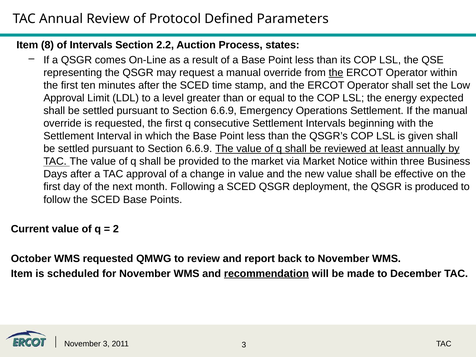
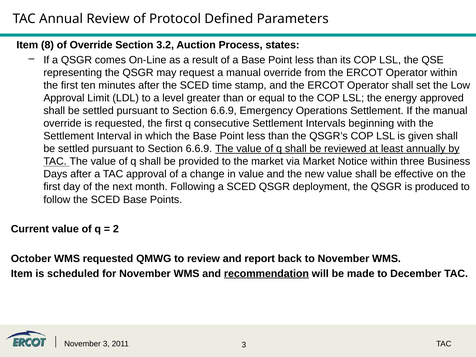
of Intervals: Intervals -> Override (91, 45)
2.2: 2.2 -> 3.2 (165, 45)
the underline: present -> none (336, 73)
expected: expected -> approved (442, 98)
